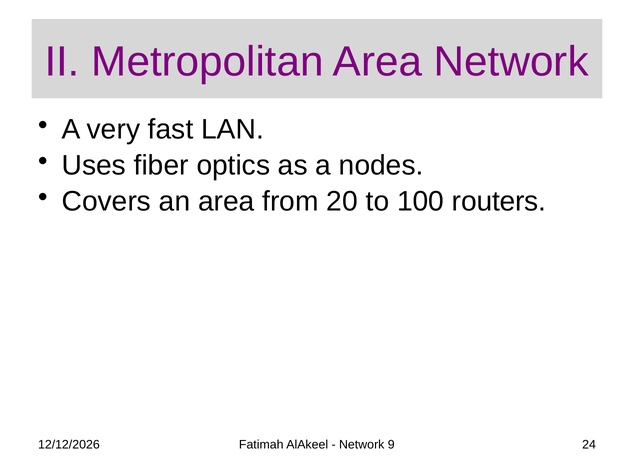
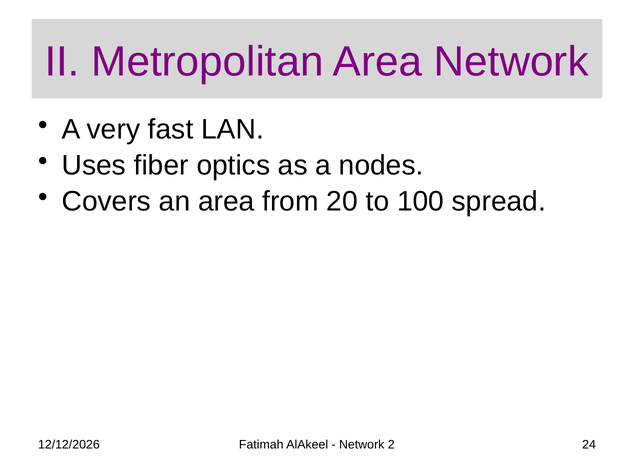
routers: routers -> spread (499, 201)
9: 9 -> 2 (391, 444)
